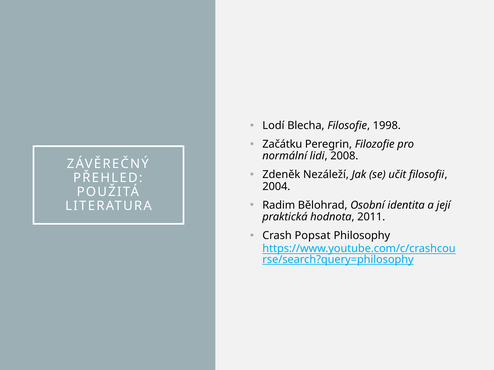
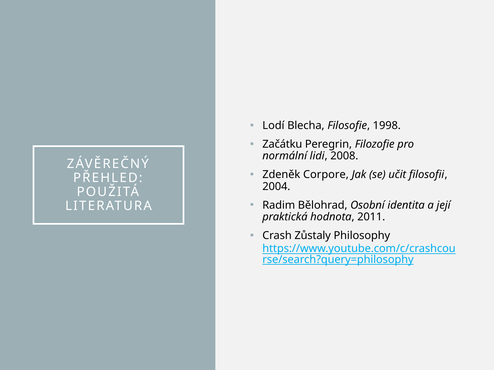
Nezáleží: Nezáleží -> Corpore (326, 175)
Popsat: Popsat -> Zůstaly (313, 236)
